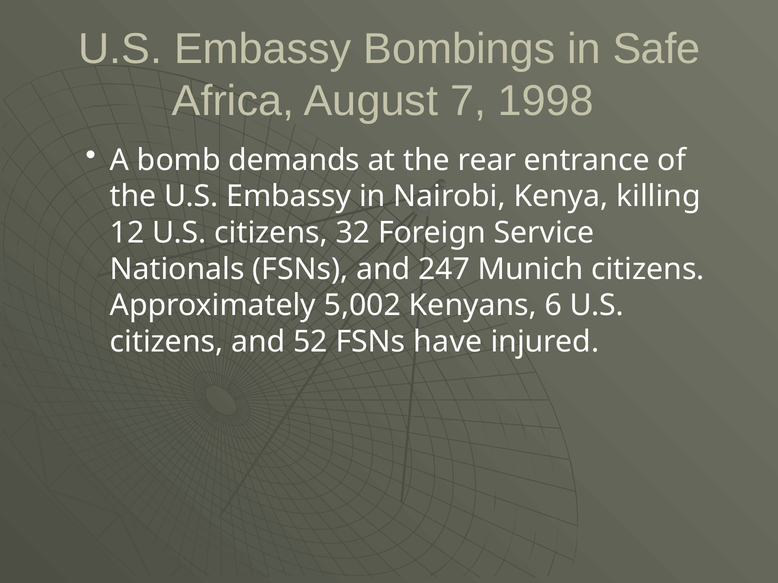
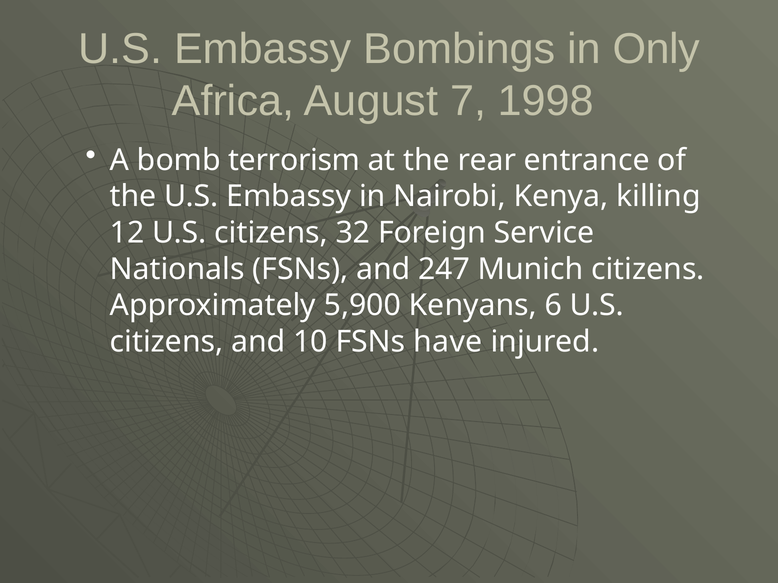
Safe: Safe -> Only (656, 49)
demands: demands -> terrorism (294, 160)
5,002: 5,002 -> 5,900 (362, 306)
52: 52 -> 10 (310, 342)
